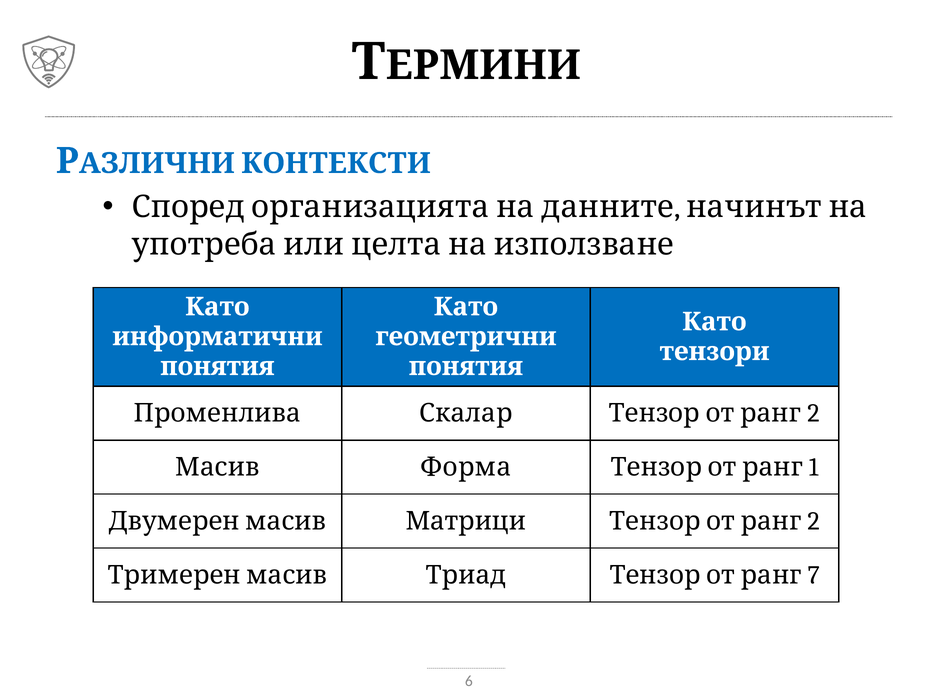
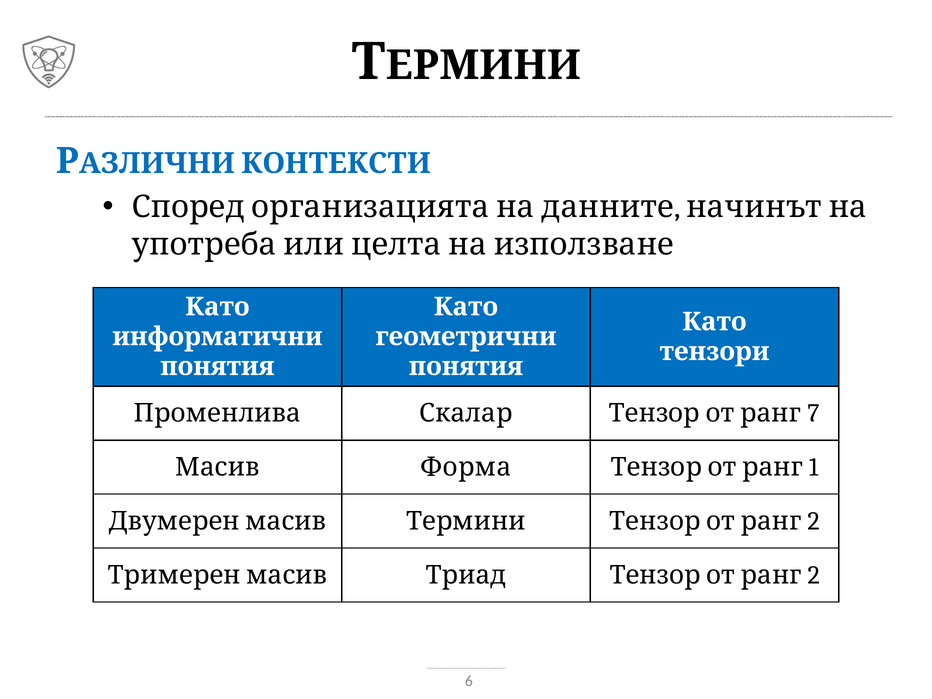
Скалар 2: 2 -> 7 (813, 413)
Матрици: Матрици -> Термини (466, 521)
Триад 7: 7 -> 2 (814, 575)
